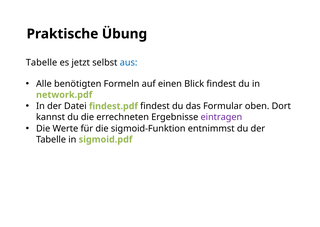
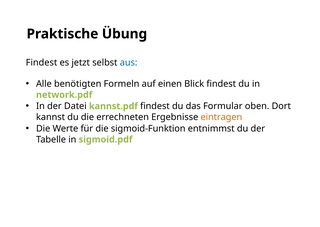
Tabelle: Tabelle -> Findest (42, 62)
findest.pdf: findest.pdf -> kannst.pdf (113, 106)
eintragen colour: purple -> orange (221, 117)
